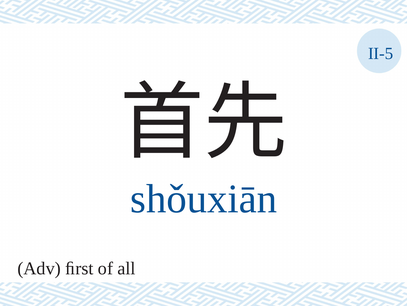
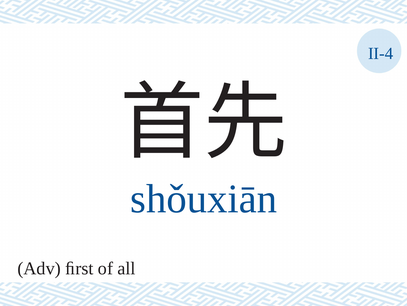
II-5: II-5 -> II-4 (381, 53)
